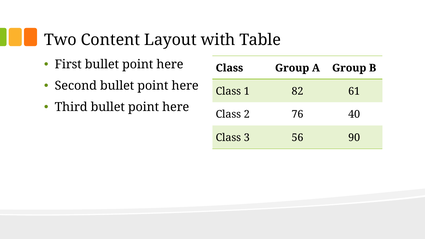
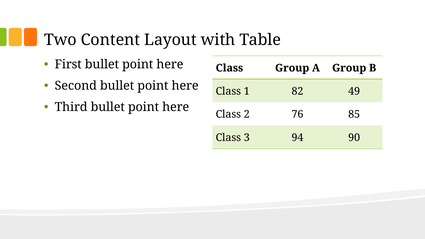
61: 61 -> 49 (354, 91)
40: 40 -> 85 (354, 115)
56: 56 -> 94 (297, 138)
